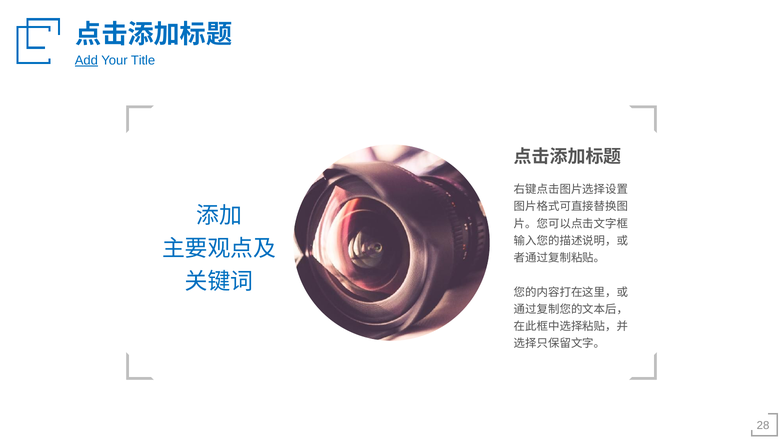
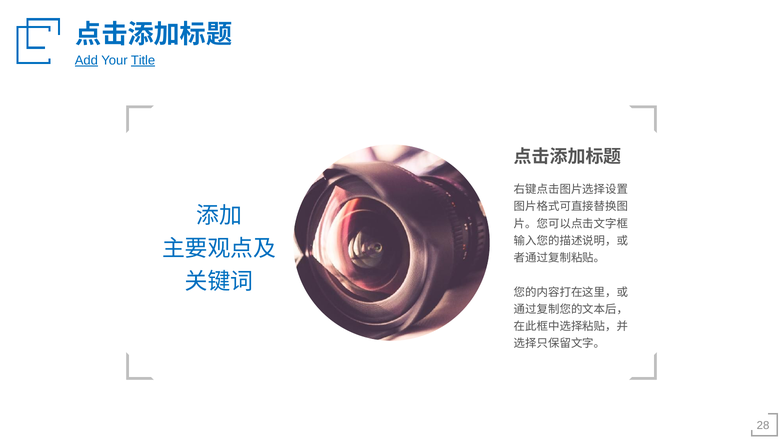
Title underline: none -> present (143, 60)
